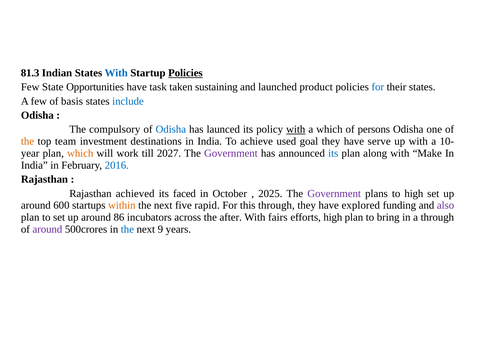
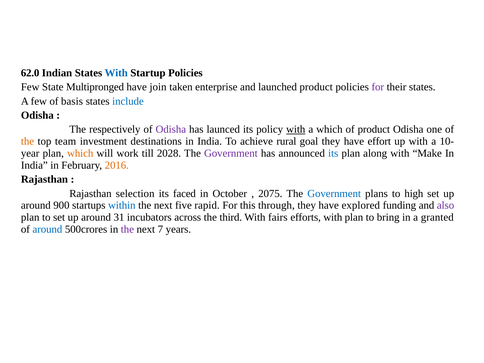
81.3: 81.3 -> 62.0 (30, 73)
Policies underline: present -> none (185, 73)
Opportunities: Opportunities -> Multipronged (95, 87)
task: task -> join (158, 87)
sustaining: sustaining -> enterprise (216, 87)
for colour: blue -> purple (378, 87)
compulsory: compulsory -> respectively (115, 129)
Odisha colour: blue -> purple (171, 129)
of persons: persons -> product (374, 129)
used: used -> rural (286, 141)
serve: serve -> effort (379, 141)
2027: 2027 -> 2028 (169, 153)
2016 colour: blue -> orange (117, 165)
achieved: achieved -> selection (135, 193)
2025: 2025 -> 2075 (270, 193)
Government colour: purple -> blue (334, 193)
600: 600 -> 900 (61, 205)
within colour: orange -> blue (122, 205)
86: 86 -> 31 (119, 217)
after: after -> third (231, 217)
efforts high: high -> with (333, 217)
a through: through -> granted (437, 217)
around colour: purple -> blue (47, 229)
the colour: blue -> purple (127, 229)
9: 9 -> 7 (160, 229)
